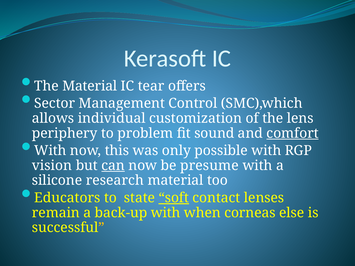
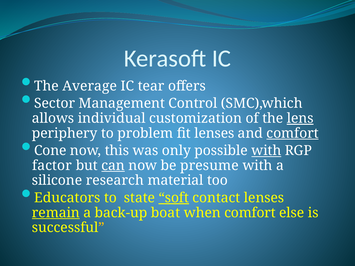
The Material: Material -> Average (90, 86)
lens underline: none -> present (300, 118)
fit sound: sound -> lenses (214, 133)
With: With -> Cone (50, 151)
with underline: none -> present (266, 151)
vision: vision -> factor (52, 166)
remain underline: none -> present (56, 213)
back-up with: with -> boat (166, 213)
when corneas: corneas -> comfort (250, 213)
